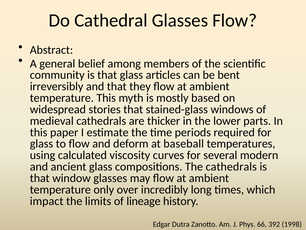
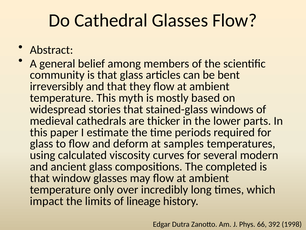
baseball: baseball -> samples (184, 143)
The cathedrals: cathedrals -> completed (231, 166)
